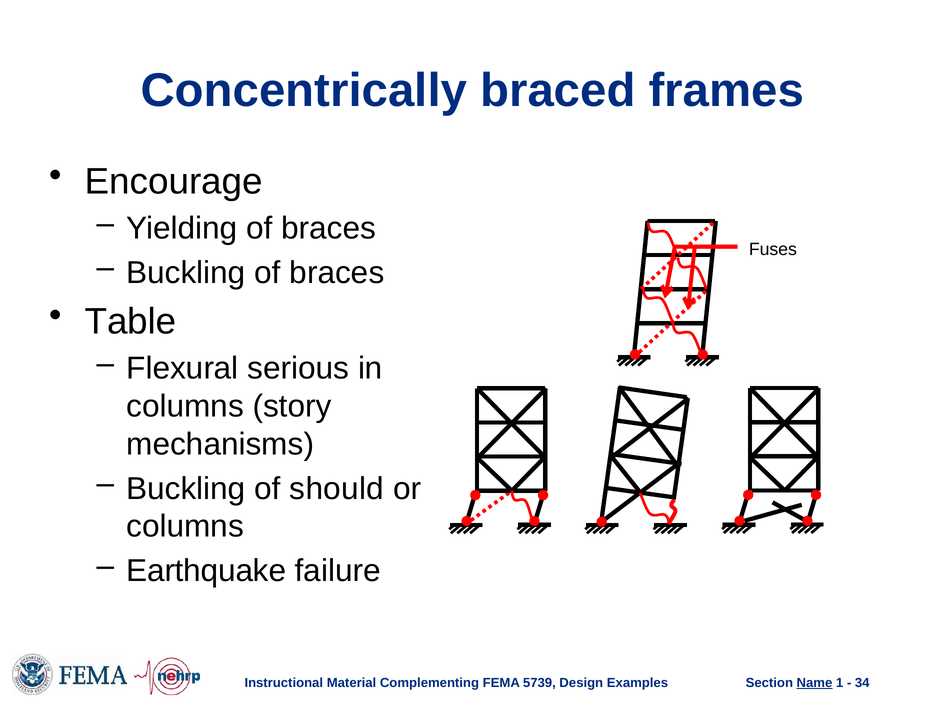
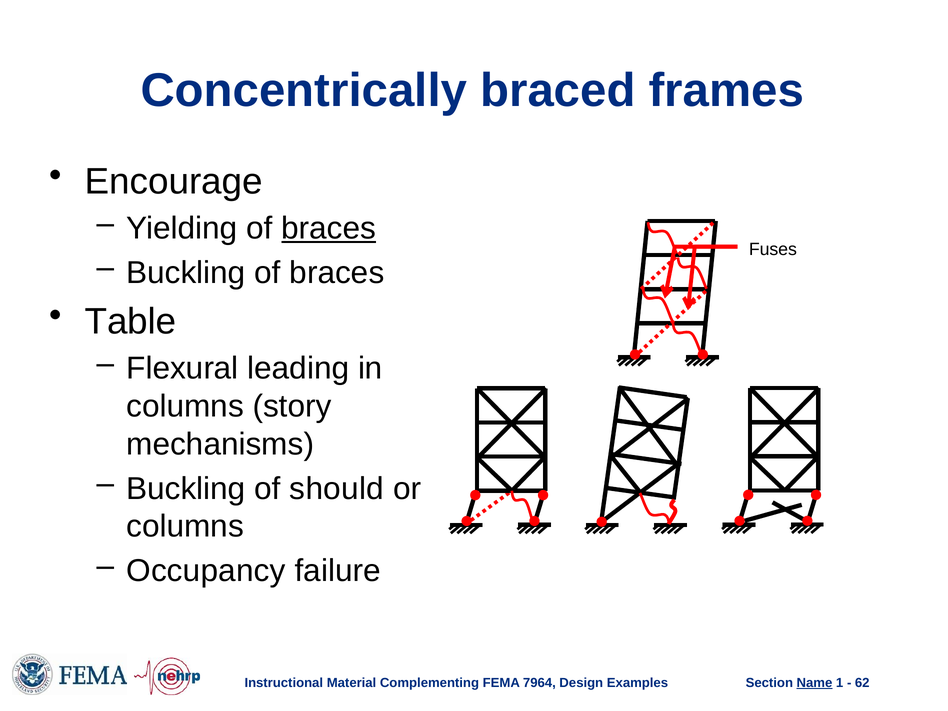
braces underline: none -> present (329, 228)
serious: serious -> leading (298, 369)
Earthquake: Earthquake -> Occupancy (206, 571)
5739: 5739 -> 7964 (539, 683)
34: 34 -> 62 (862, 683)
